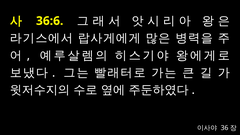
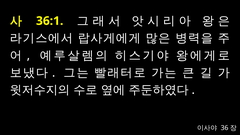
36:6: 36:6 -> 36:1 (50, 21)
